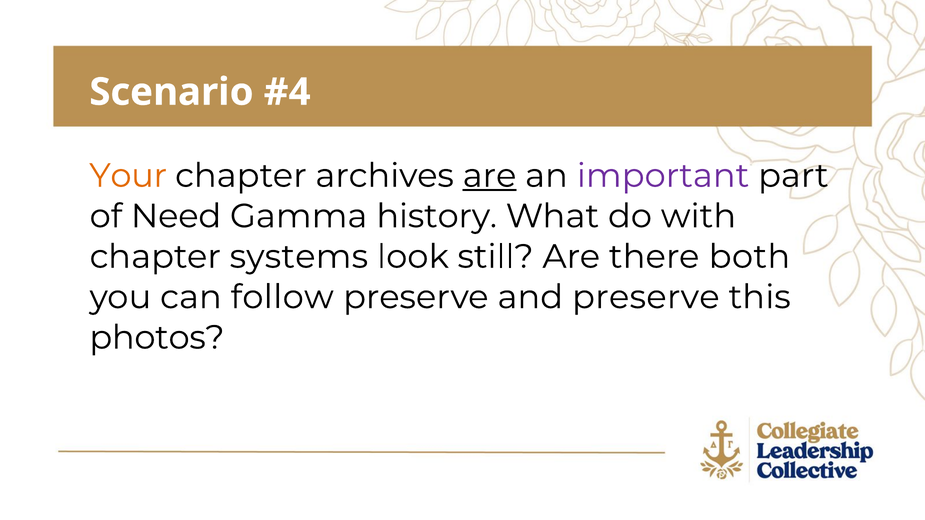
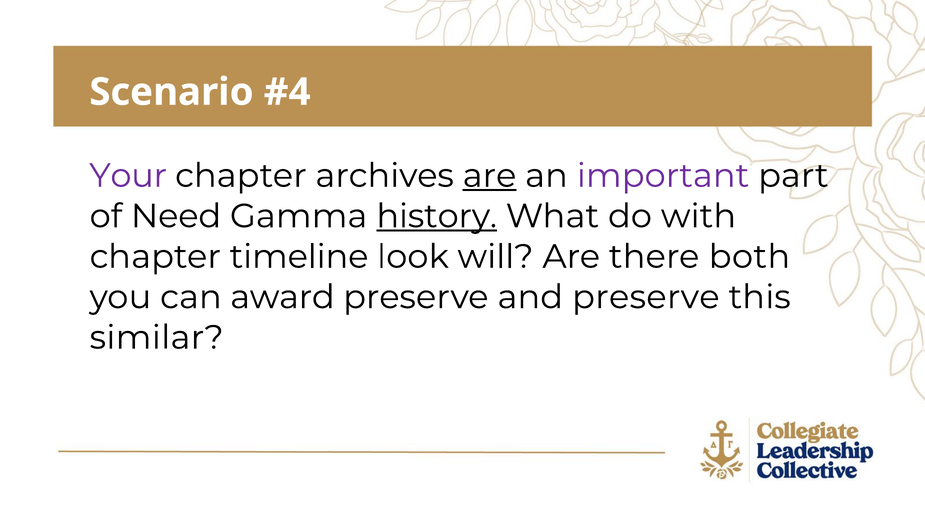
Your colour: orange -> purple (128, 176)
history underline: none -> present (437, 216)
systems: systems -> timeline (299, 257)
still: still -> will (495, 257)
follow: follow -> award (282, 297)
photos: photos -> similar (157, 338)
